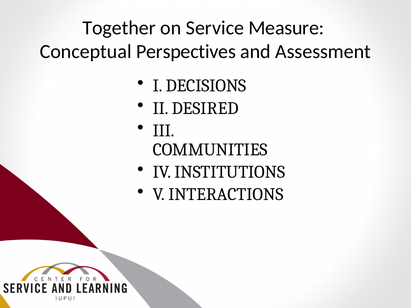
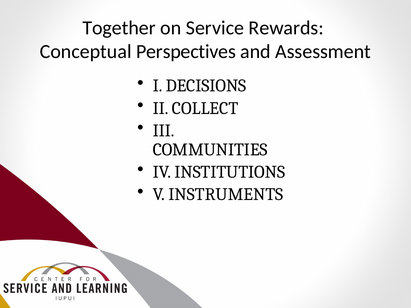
Measure: Measure -> Rewards (286, 28)
DESIRED: DESIRED -> COLLECT (205, 108)
INTERACTIONS: INTERACTIONS -> INSTRUMENTS (226, 195)
